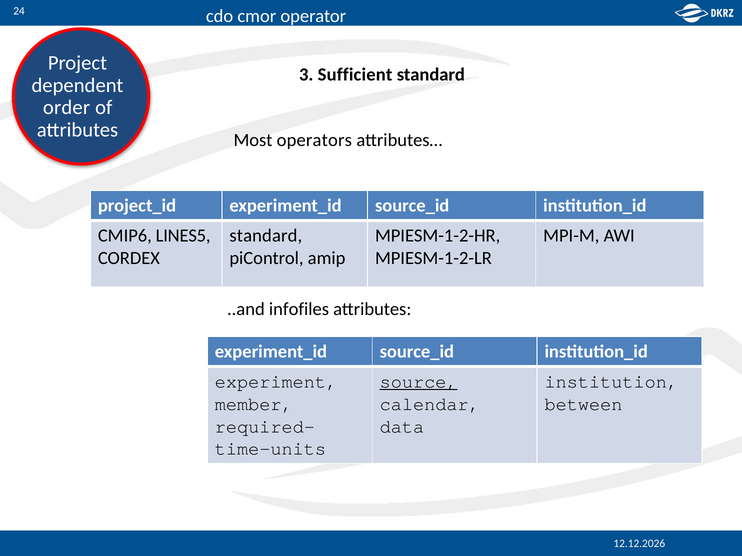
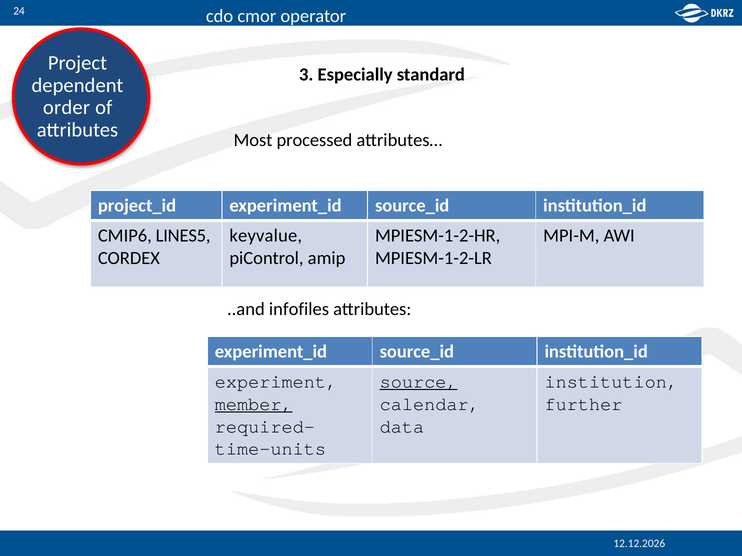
Sufficient: Sufficient -> Especially (355, 75)
operators: operators -> processed (314, 140)
standard: standard -> keyvalue (266, 236)
member underline: none -> present (254, 404)
between: between -> further (584, 404)
